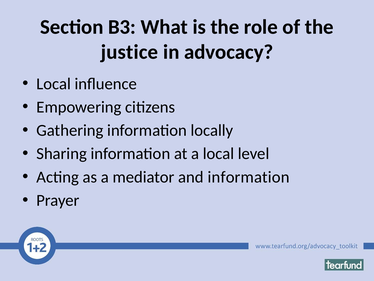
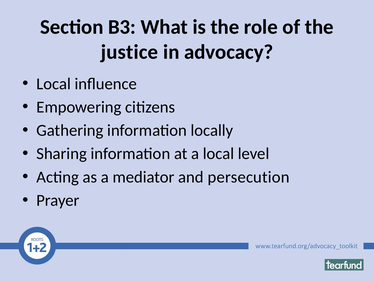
and information: information -> persecution (249, 177)
